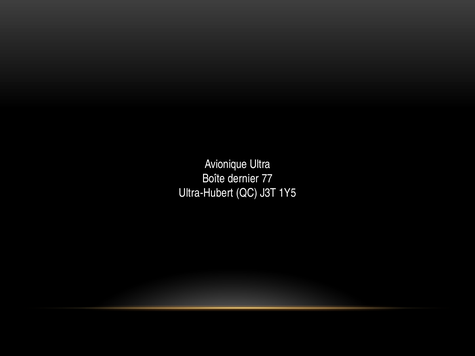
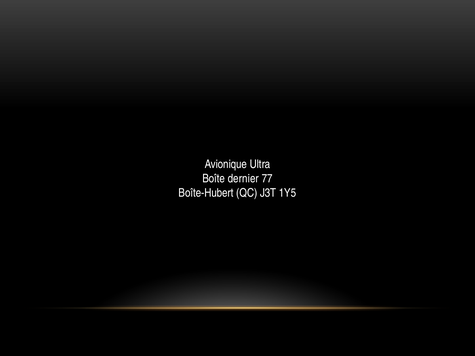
Ultra-Hubert: Ultra-Hubert -> Boîte-Hubert (206, 193)
